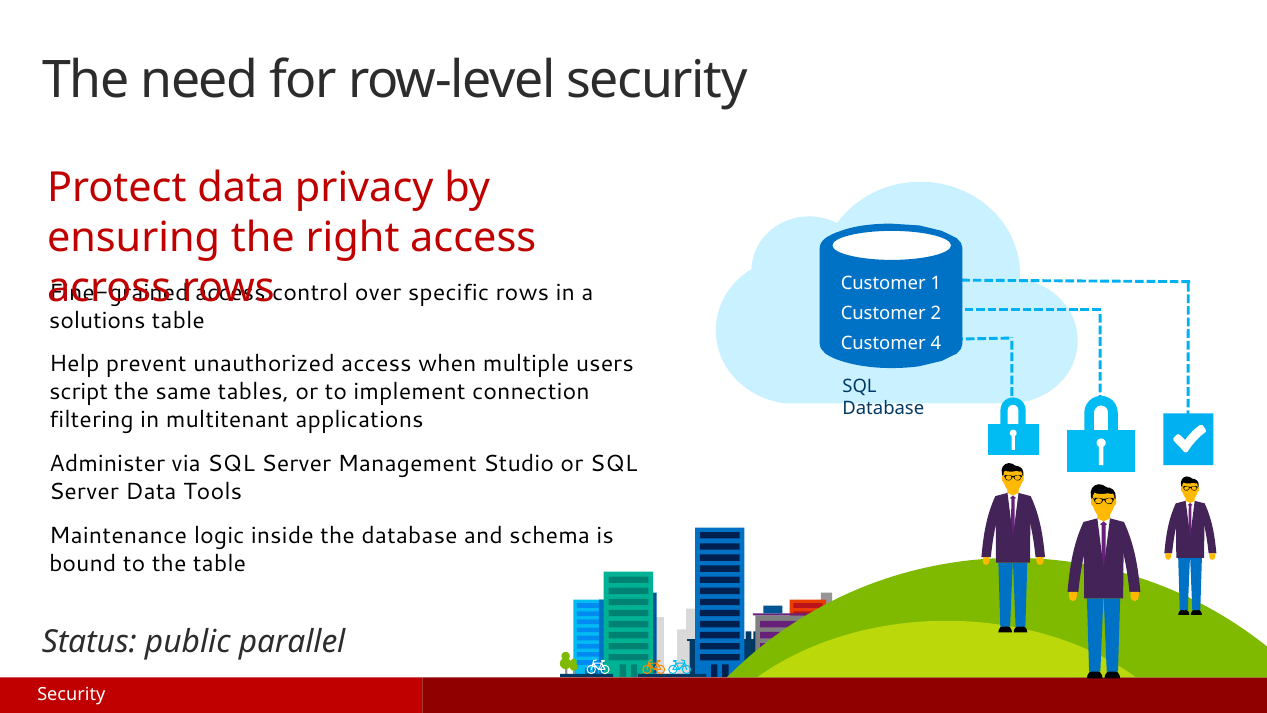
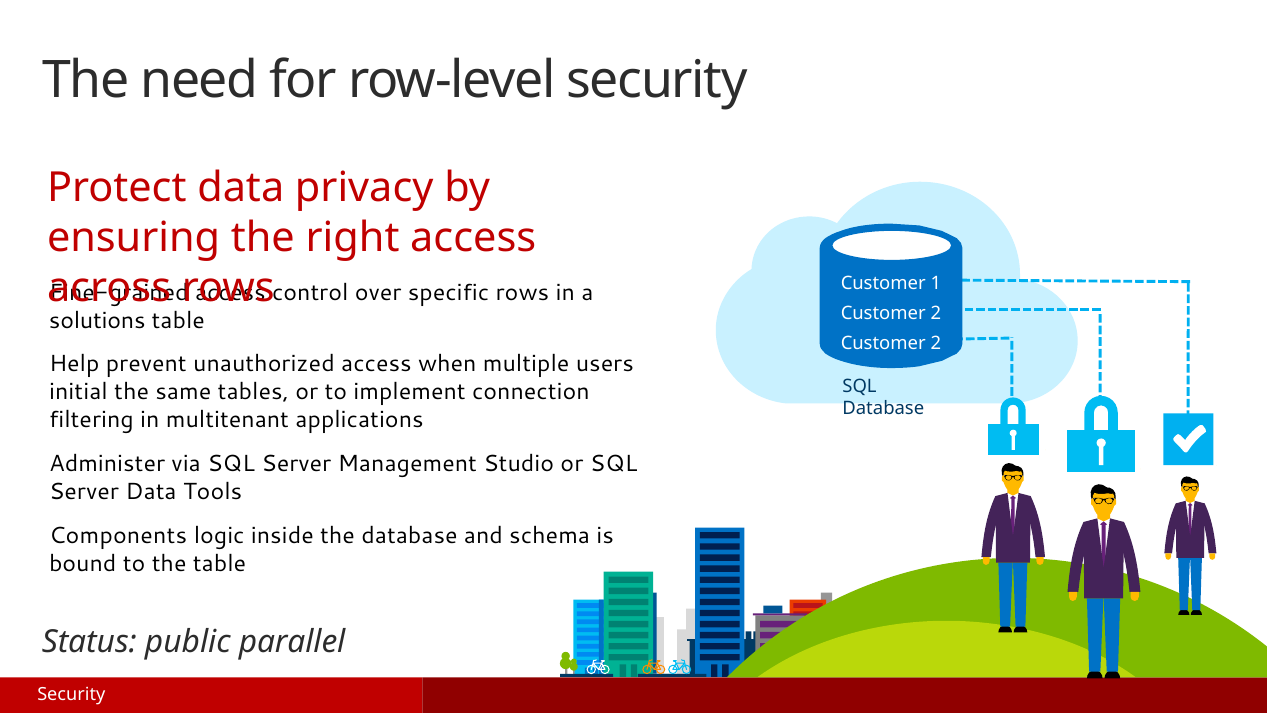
4: 4 -> 2 (936, 344)
script: script -> initial (78, 392)
Maintenance: Maintenance -> Components (118, 535)
